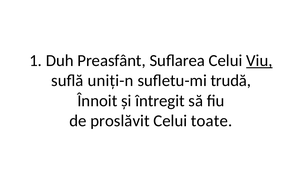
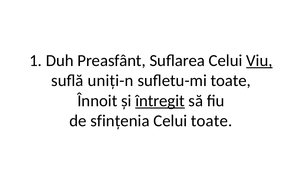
sufletu-mi trudă: trudă -> toate (231, 81)
întregit underline: none -> present (160, 101)
proslăvit: proslăvit -> sfințenia (120, 121)
